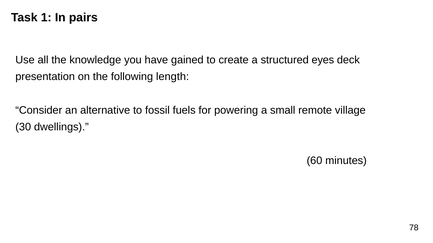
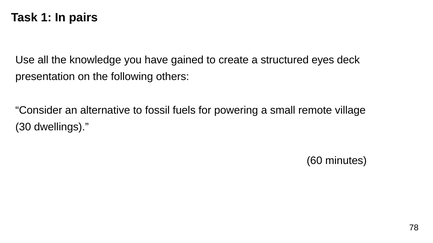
length: length -> others (173, 77)
